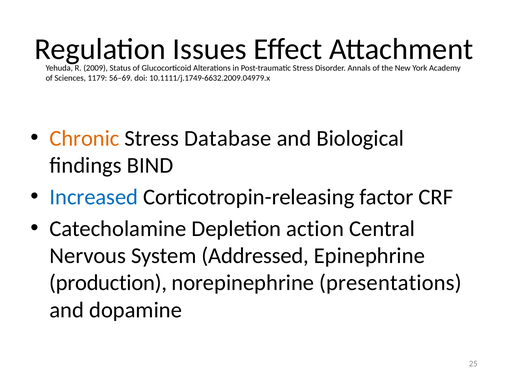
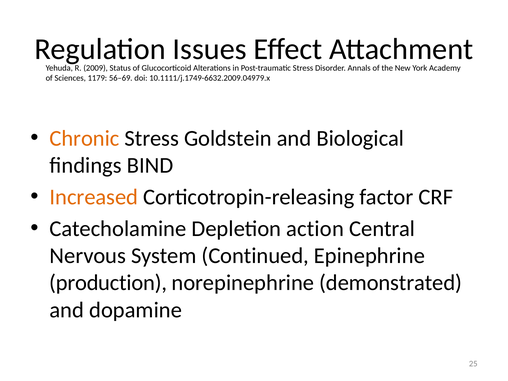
Database: Database -> Goldstein (228, 138)
Increased colour: blue -> orange (94, 197)
Addressed: Addressed -> Continued (255, 256)
presentations: presentations -> demonstrated (391, 283)
